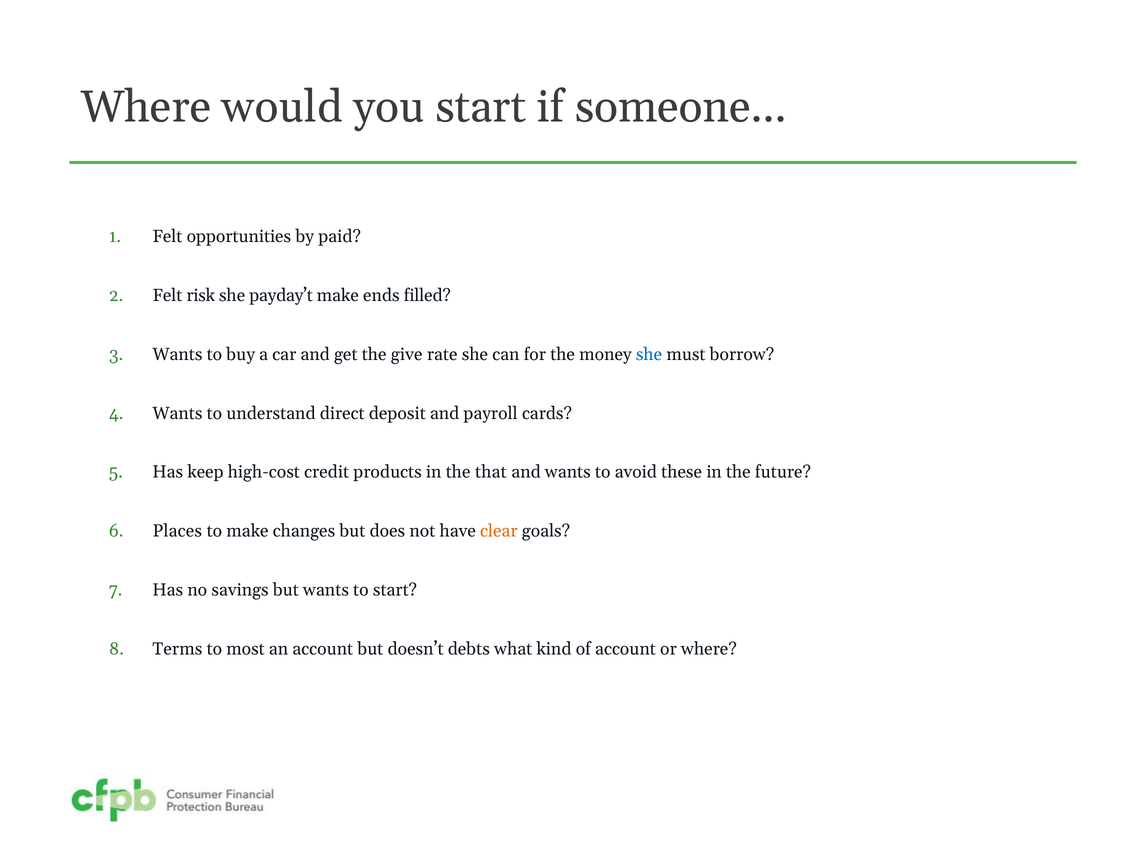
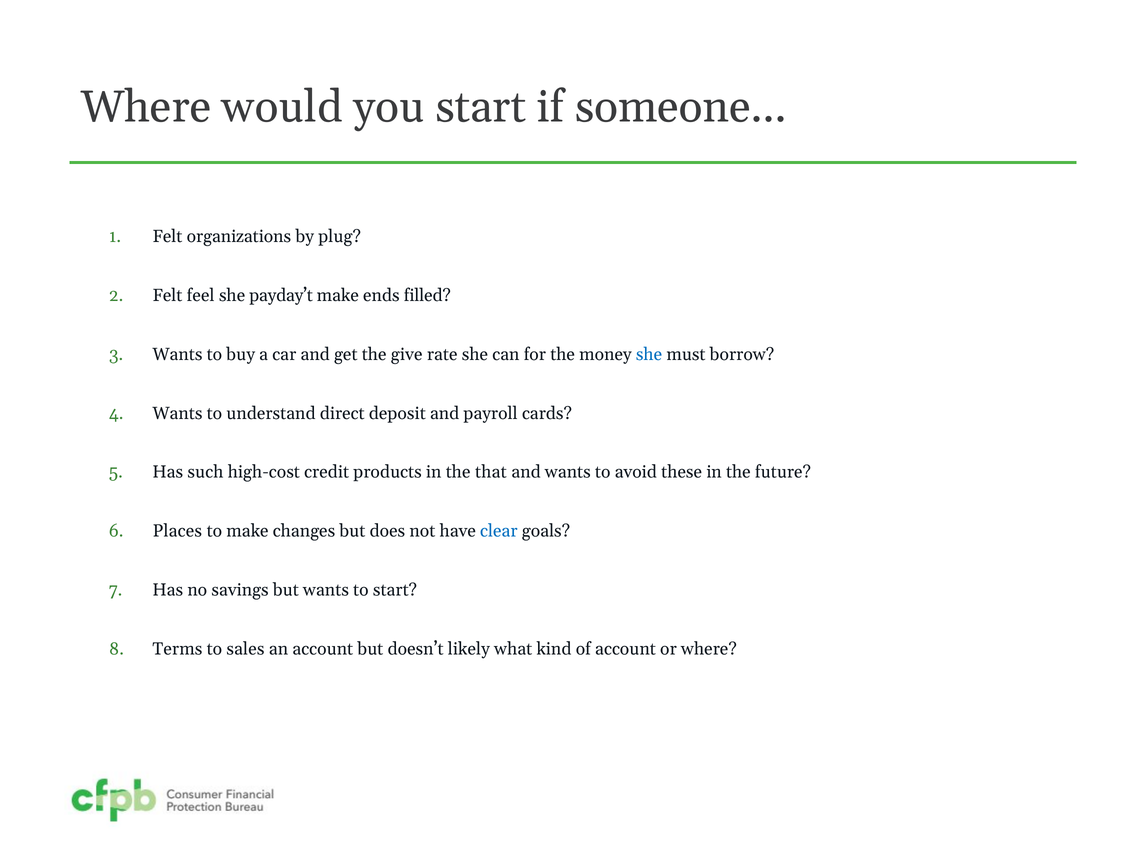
opportunities: opportunities -> organizations (239, 237)
paid: paid -> plug (340, 237)
risk: risk -> feel (201, 296)
keep: keep -> such (205, 472)
clear colour: orange -> blue (499, 531)
most: most -> sales (245, 649)
debts: debts -> likely (469, 649)
